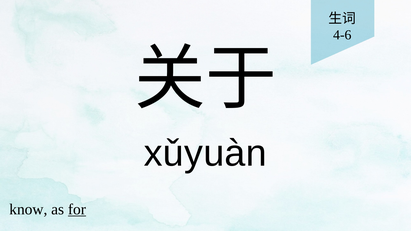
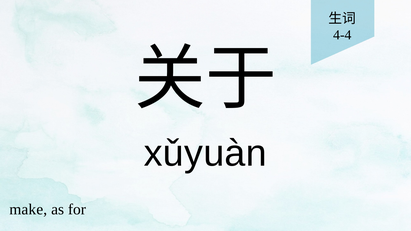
4-6: 4-6 -> 4-4 (342, 35)
know: know -> make (28, 210)
for underline: present -> none (77, 210)
